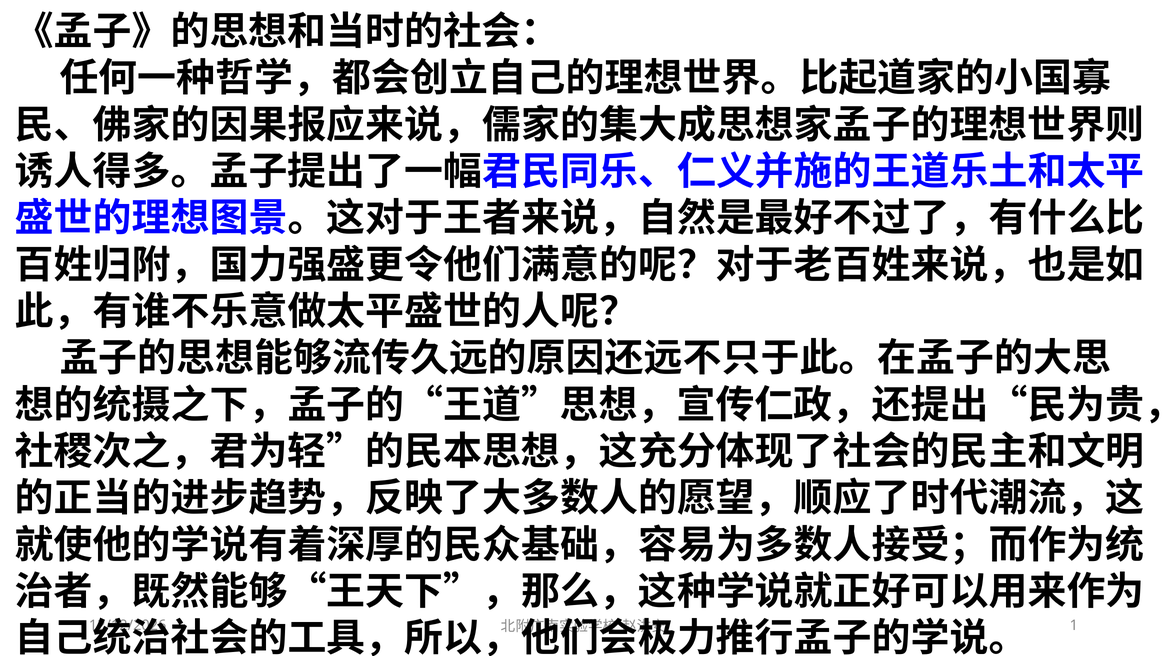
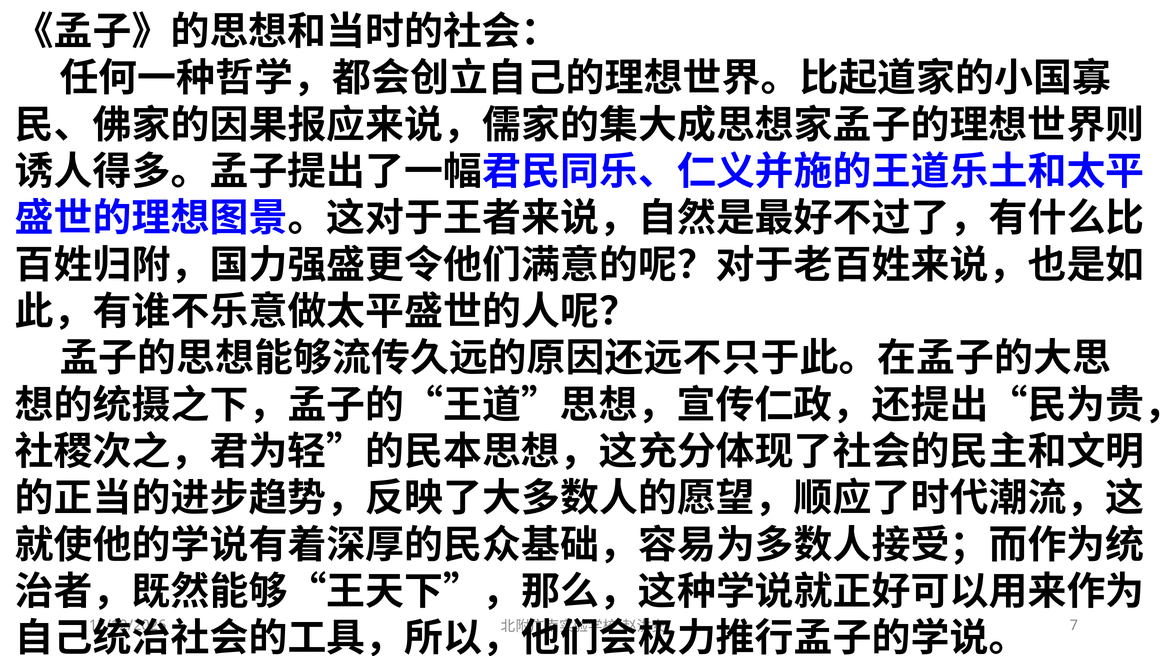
1: 1 -> 7 (1074, 626)
